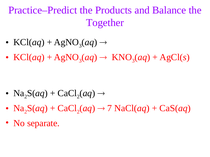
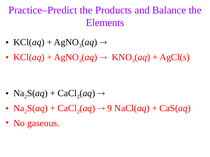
Together: Together -> Elements (105, 23)
7: 7 -> 9 (110, 108)
separate: separate -> gaseous (43, 124)
